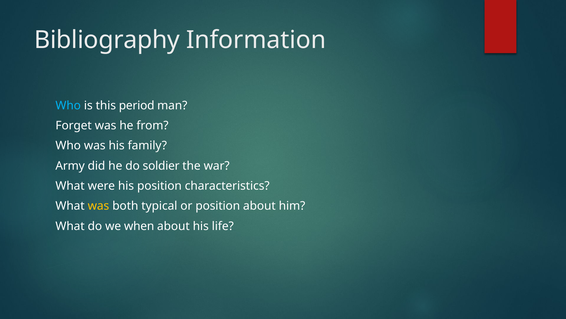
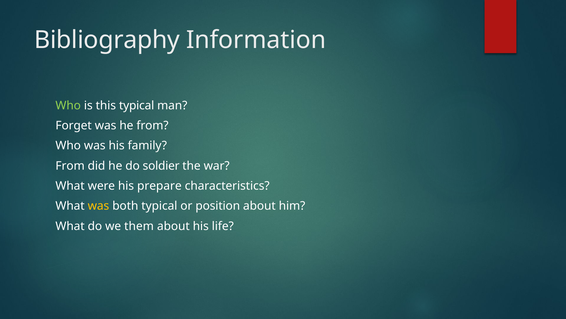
Who colour: light blue -> light green (68, 105)
this period: period -> typical (137, 105)
Army: Army -> From (70, 166)
his position: position -> prepare (159, 186)
when: when -> them (139, 226)
